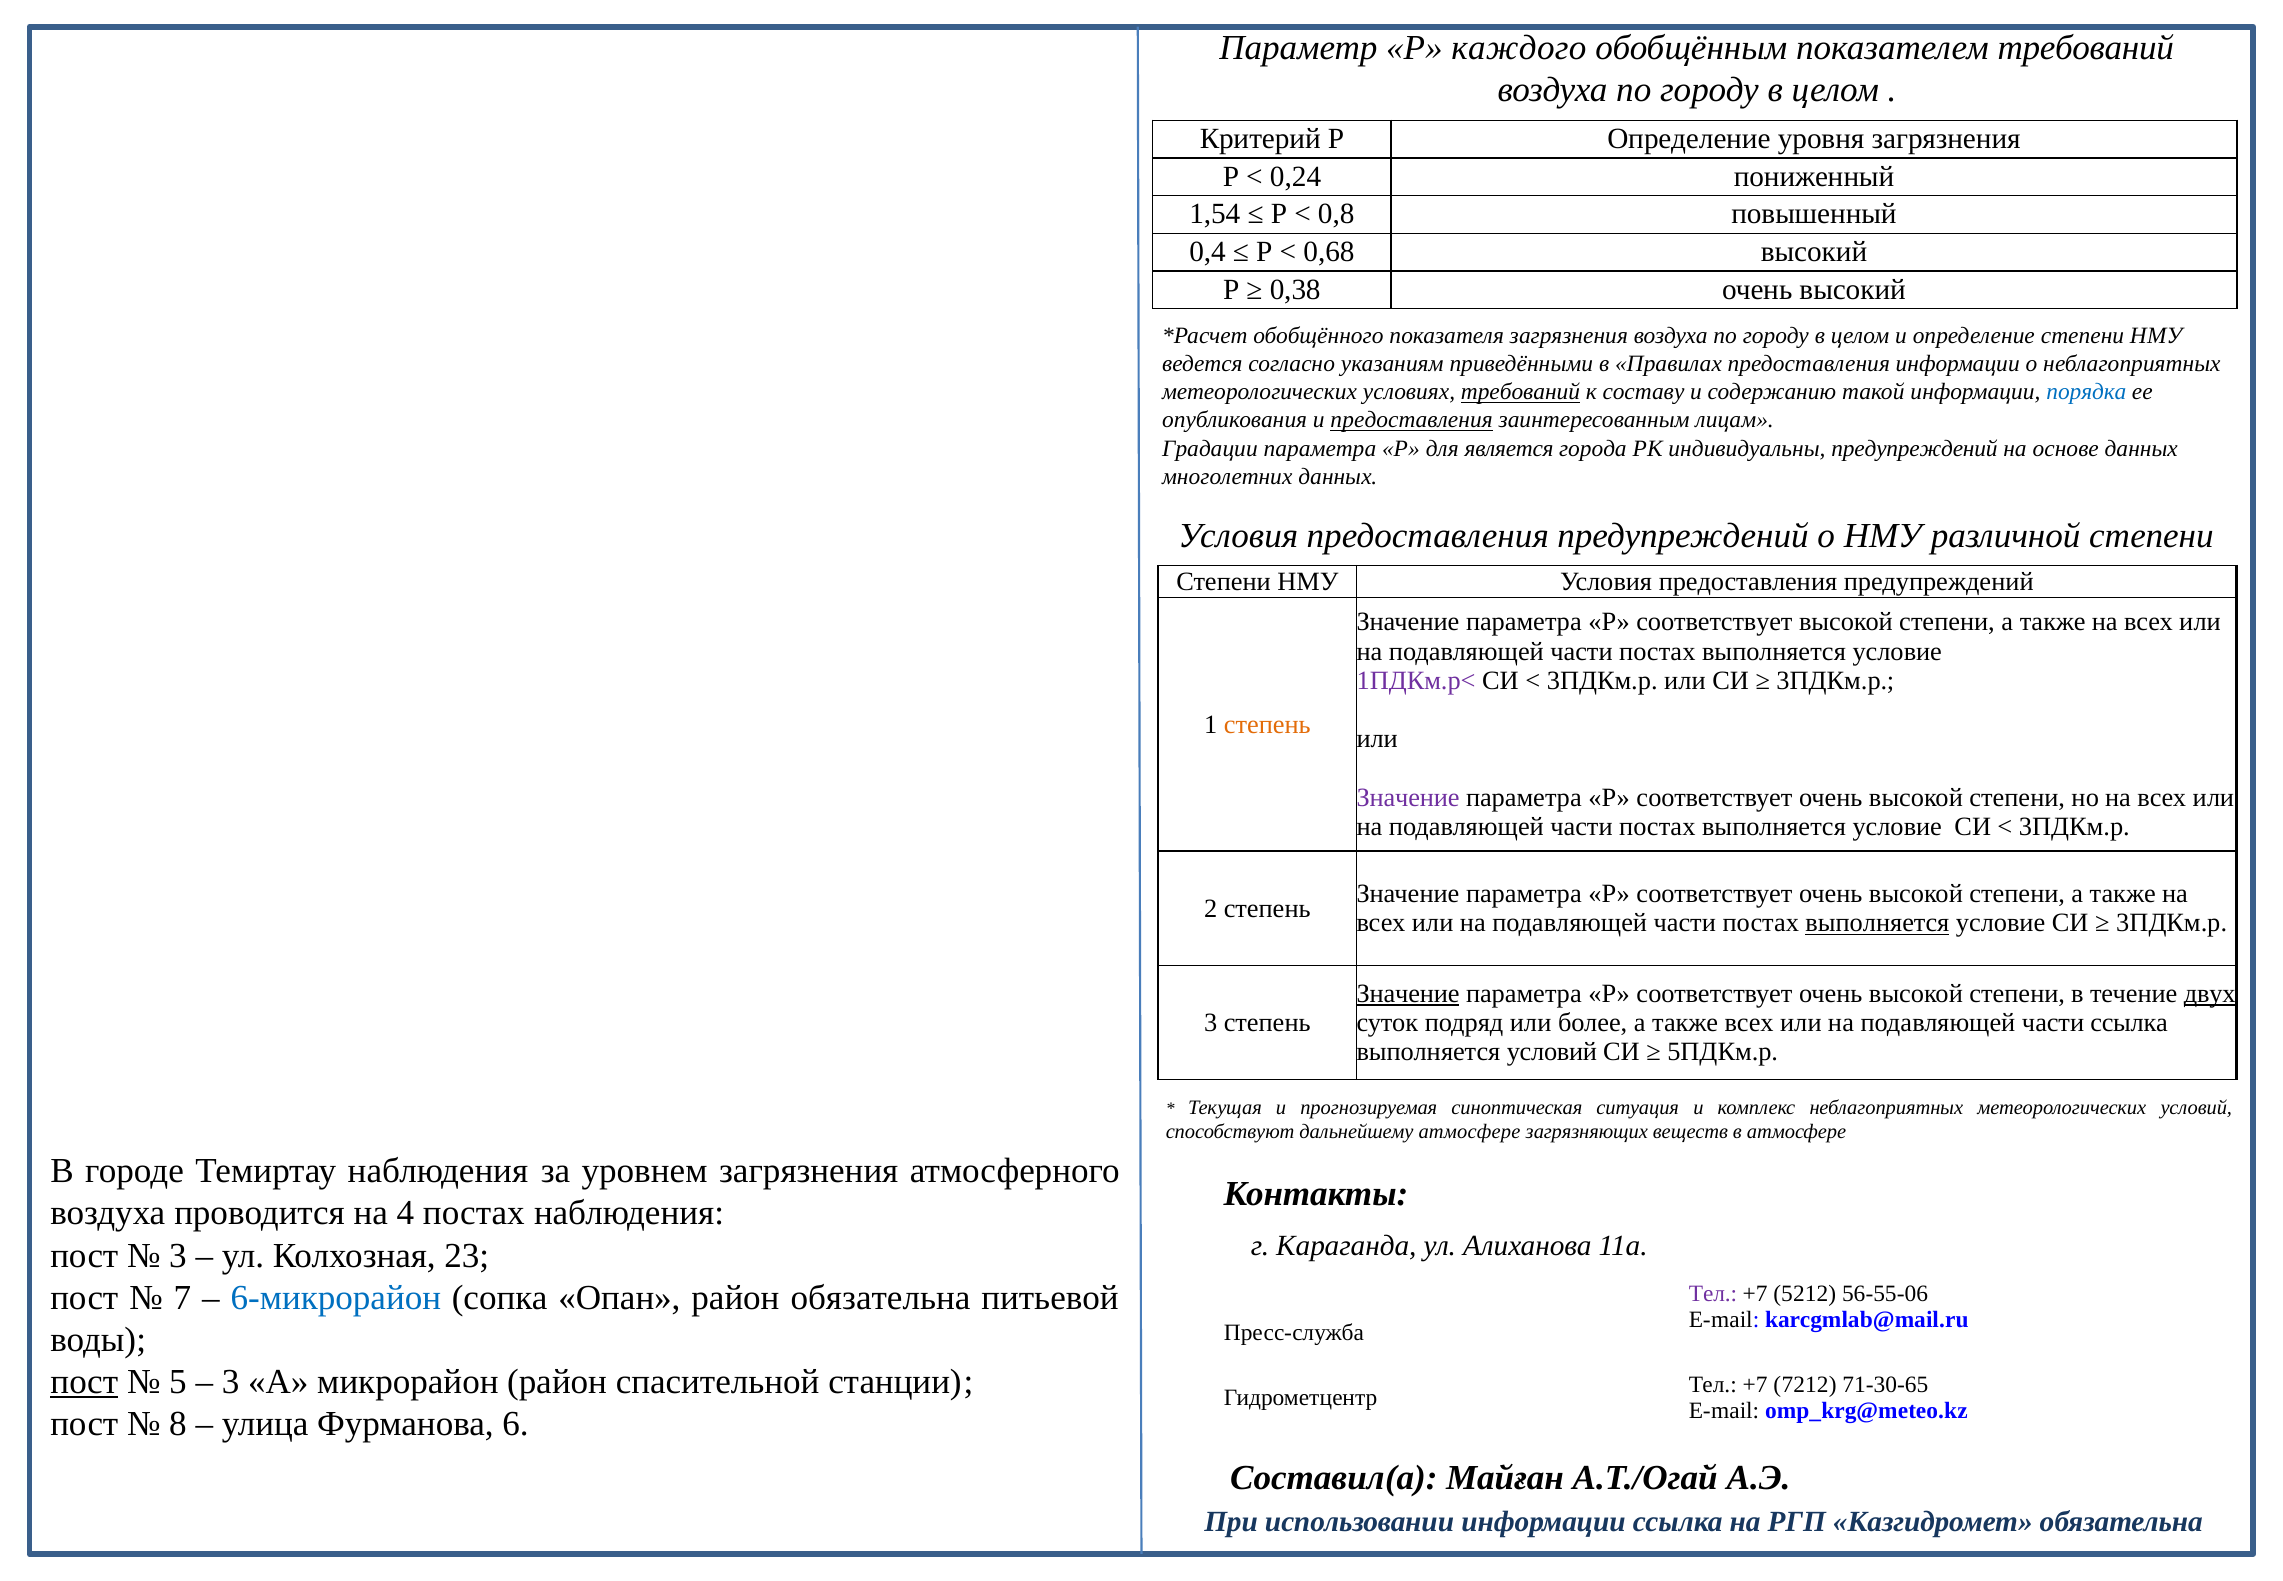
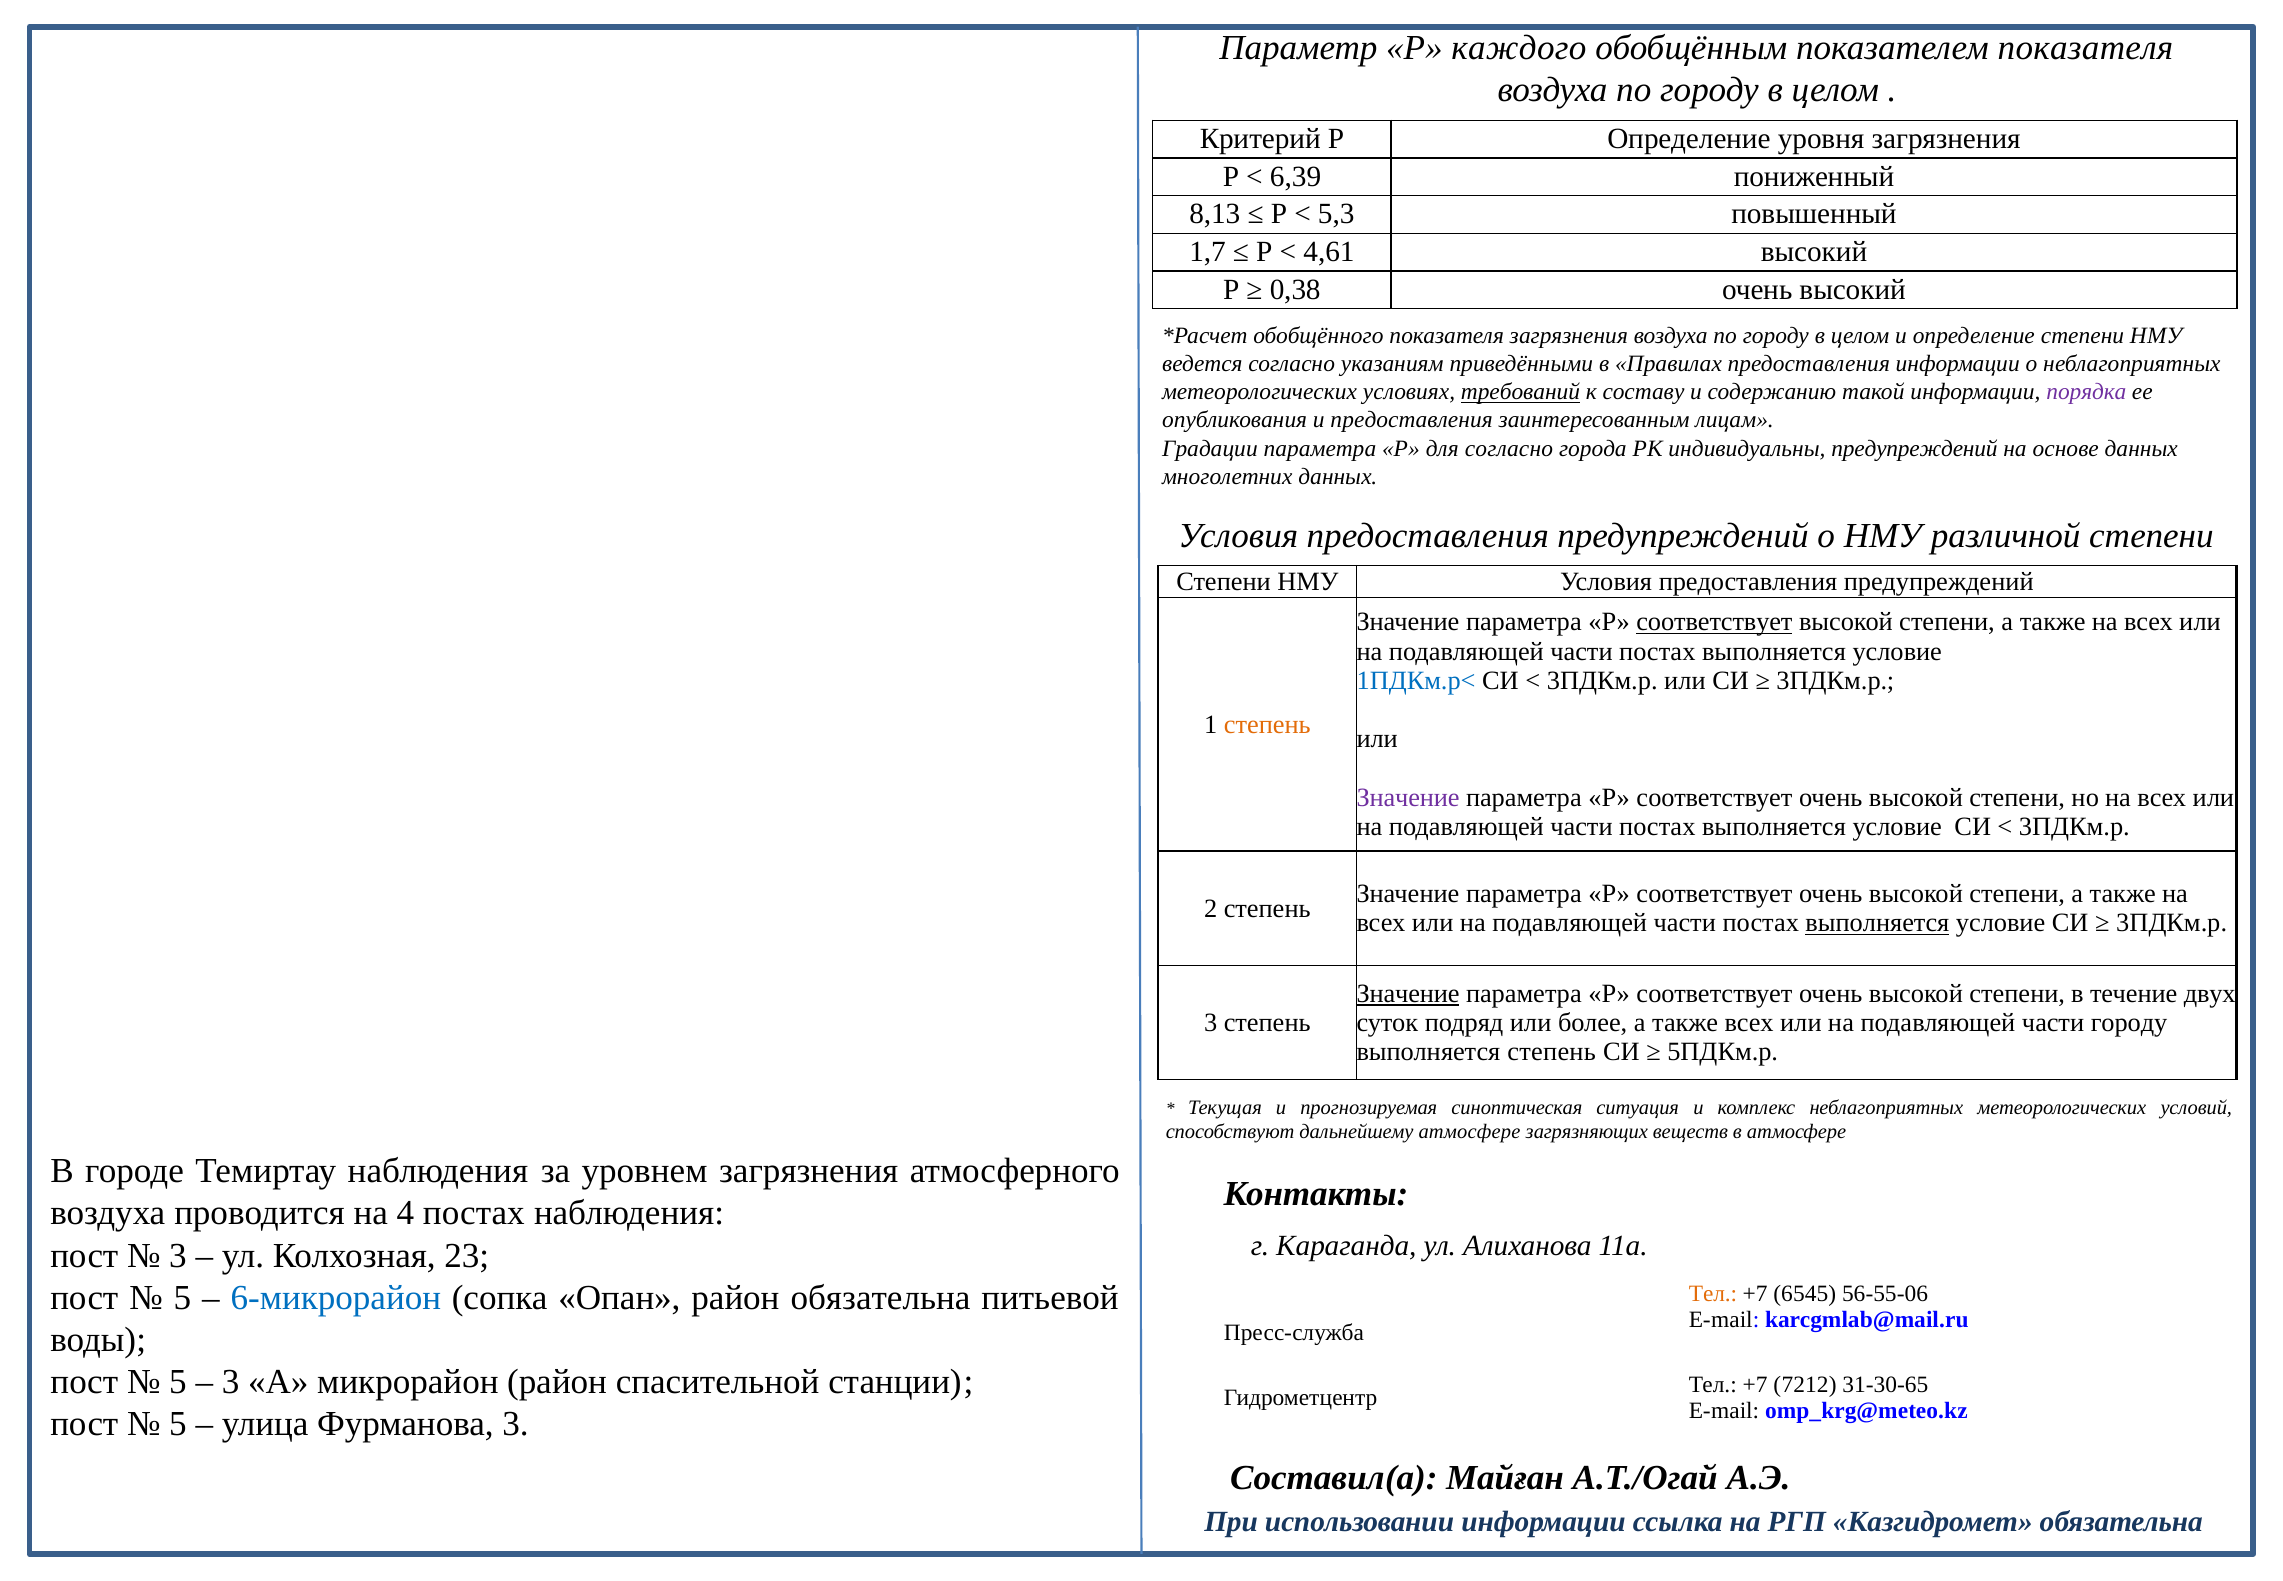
показателем требований: требований -> показателя (2085, 48)
0,24: 0,24 -> 6,39 (1296, 177)
1,54: 1,54 -> 8,13 (1215, 214)
0,8: 0,8 -> 5,3 (1336, 214)
0,4: 0,4 -> 1,7 (1208, 252)
0,68: 0,68 -> 4,61 (1329, 252)
порядка colour: blue -> purple (2086, 392)
предоставления underline: present -> none (1412, 420)
для является: является -> согласно (1509, 448)
соответствует underline: none -> present (1714, 622)
1ПДКм.р< colour: purple -> blue (1416, 680)
двух underline: present -> none (2210, 993)
части ссылка: ссылка -> городу (2129, 1022)
выполняется условий: условий -> степень (1552, 1052)
7: 7 -> 5 (182, 1297)
Тел colour: purple -> orange (1713, 1293)
5212: 5212 -> 6545 (1805, 1293)
пост underline: present -> none (84, 1382)
71-30-65: 71-30-65 -> 31-30-65 (1885, 1385)
8: 8 -> 5 (178, 1424)
Фурманова 6: 6 -> 3 (516, 1424)
